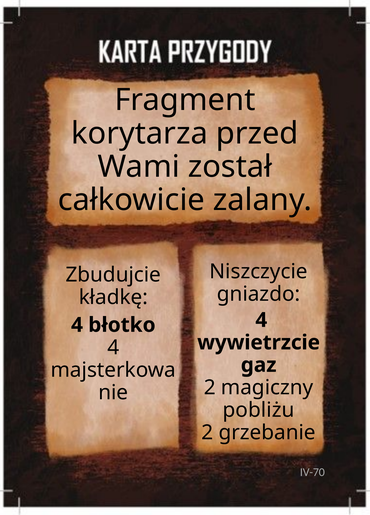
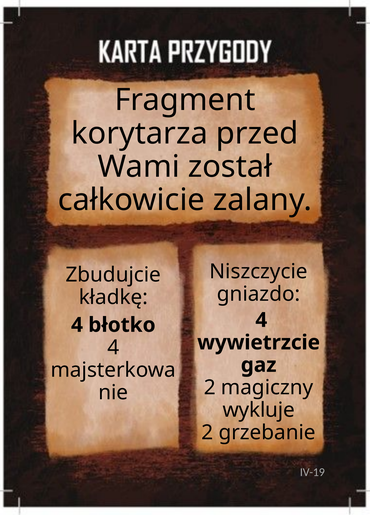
pobliżu: pobliżu -> wykluje (259, 410)
IV-70: IV-70 -> IV-19 (312, 472)
